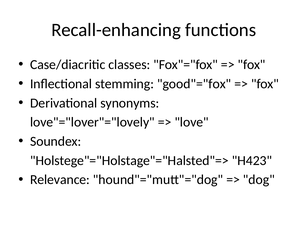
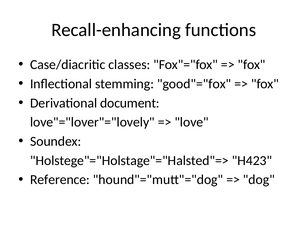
synonyms: synonyms -> document (130, 103)
Relevance: Relevance -> Reference (60, 180)
